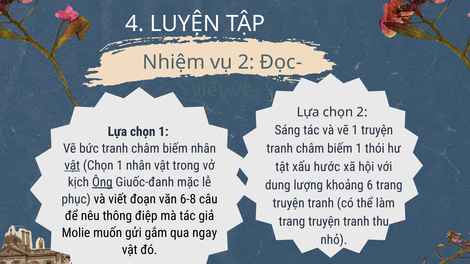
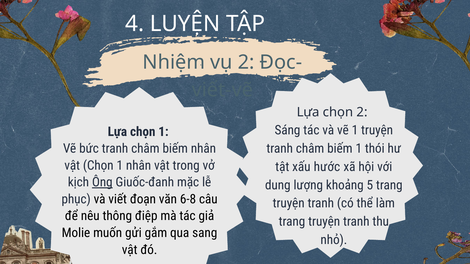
vật underline: present -> none (72, 166)
6: 6 -> 5 (370, 185)
ngay: ngay -> sang (205, 233)
